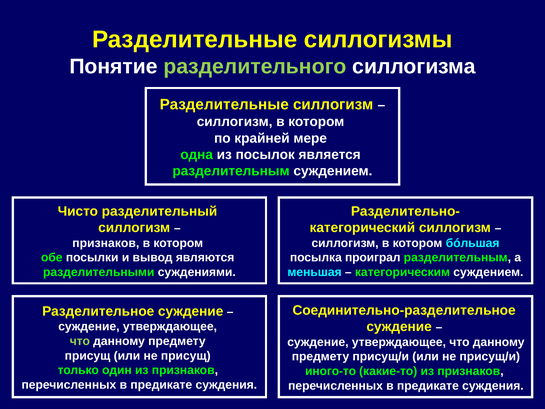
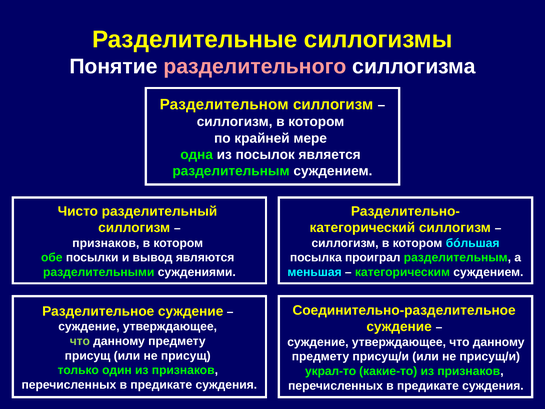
разделительного colour: light green -> pink (255, 66)
Разделительные: Разделительные -> Разделительном (224, 105)
иного-то: иного-то -> украл-то (331, 371)
